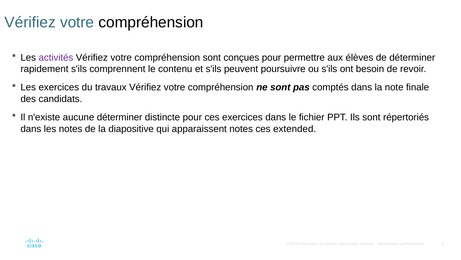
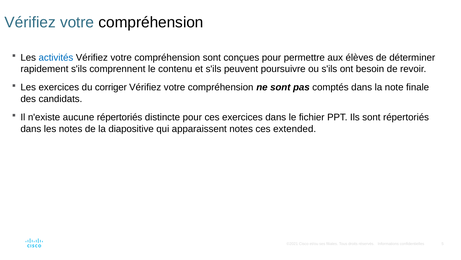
activités colour: purple -> blue (56, 57)
travaux: travaux -> corriger (111, 87)
aucune déterminer: déterminer -> répertoriés (120, 117)
